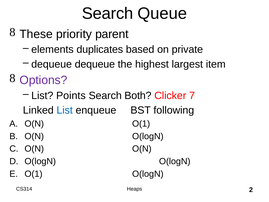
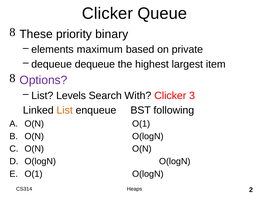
Search: Search -> Clicker (107, 13)
parent: parent -> binary (112, 34)
duplicates: duplicates -> maximum (100, 49)
Points: Points -> Levels (71, 96)
Both: Both -> With (138, 96)
7: 7 -> 3 (192, 96)
List colour: blue -> orange (65, 110)
